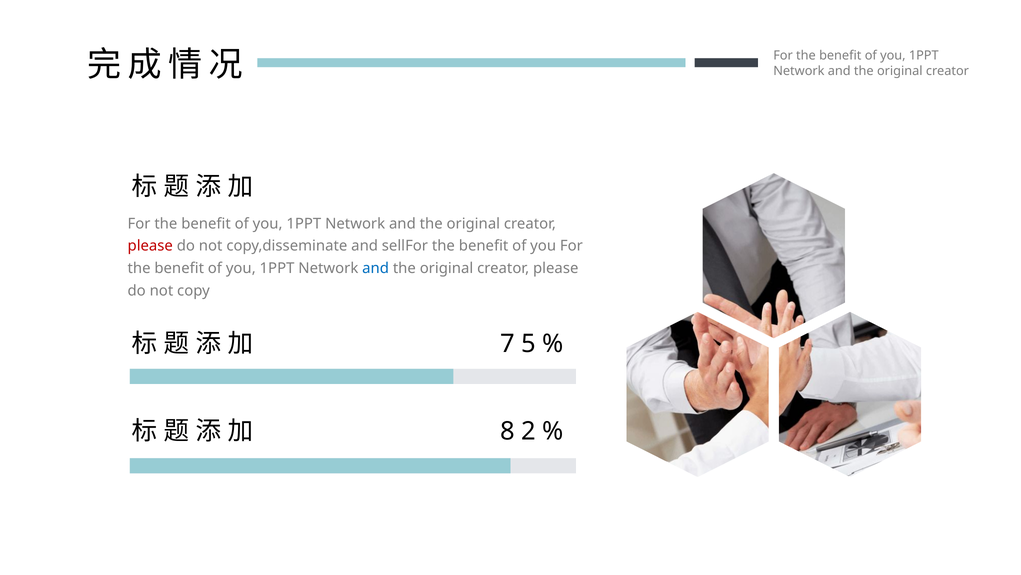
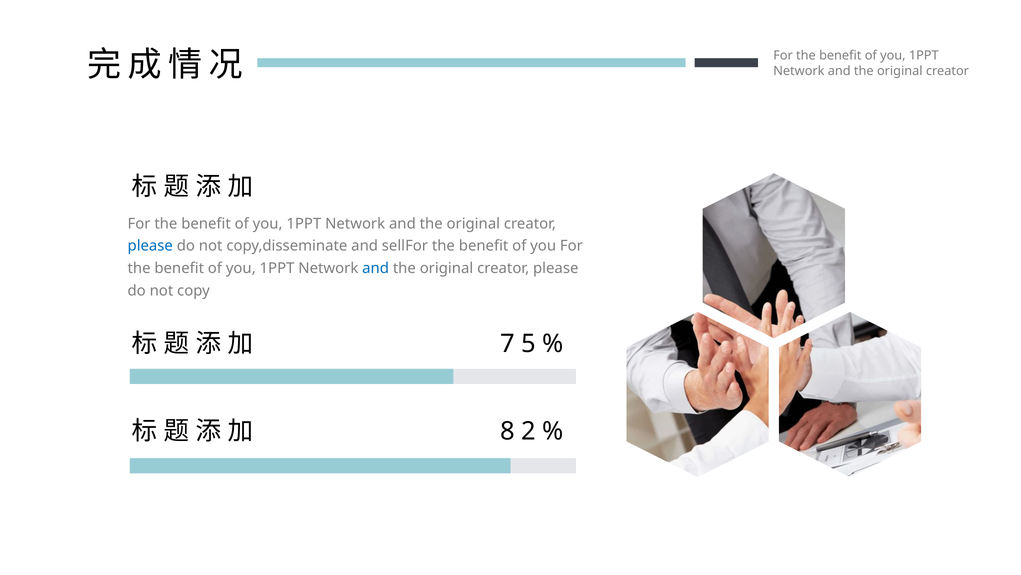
please colour: red -> blue (150, 246)
